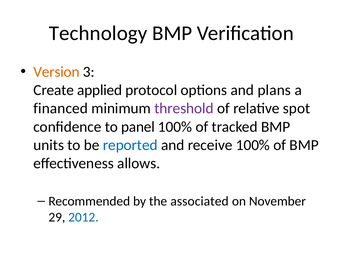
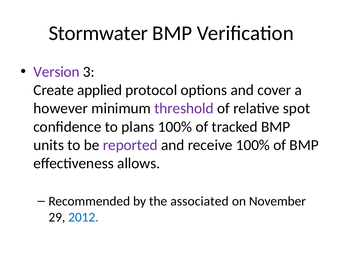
Technology: Technology -> Stormwater (98, 33)
Version colour: orange -> purple (57, 72)
plans: plans -> cover (274, 90)
financed: financed -> however (61, 109)
panel: panel -> plans (138, 127)
reported colour: blue -> purple (130, 145)
